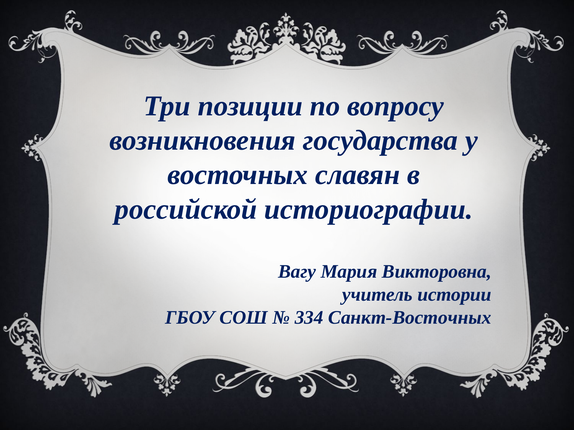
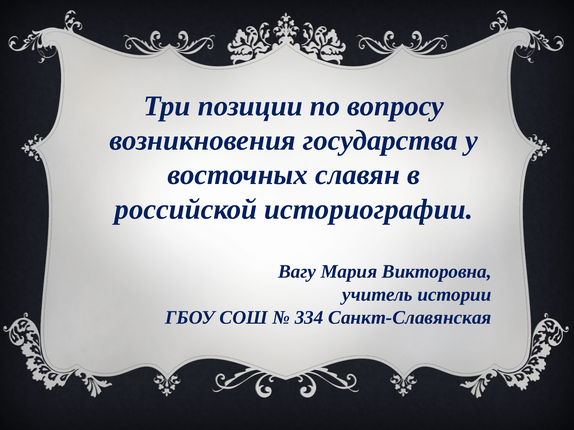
Санкт-Восточных: Санкт-Восточных -> Санкт-Славянская (410, 318)
